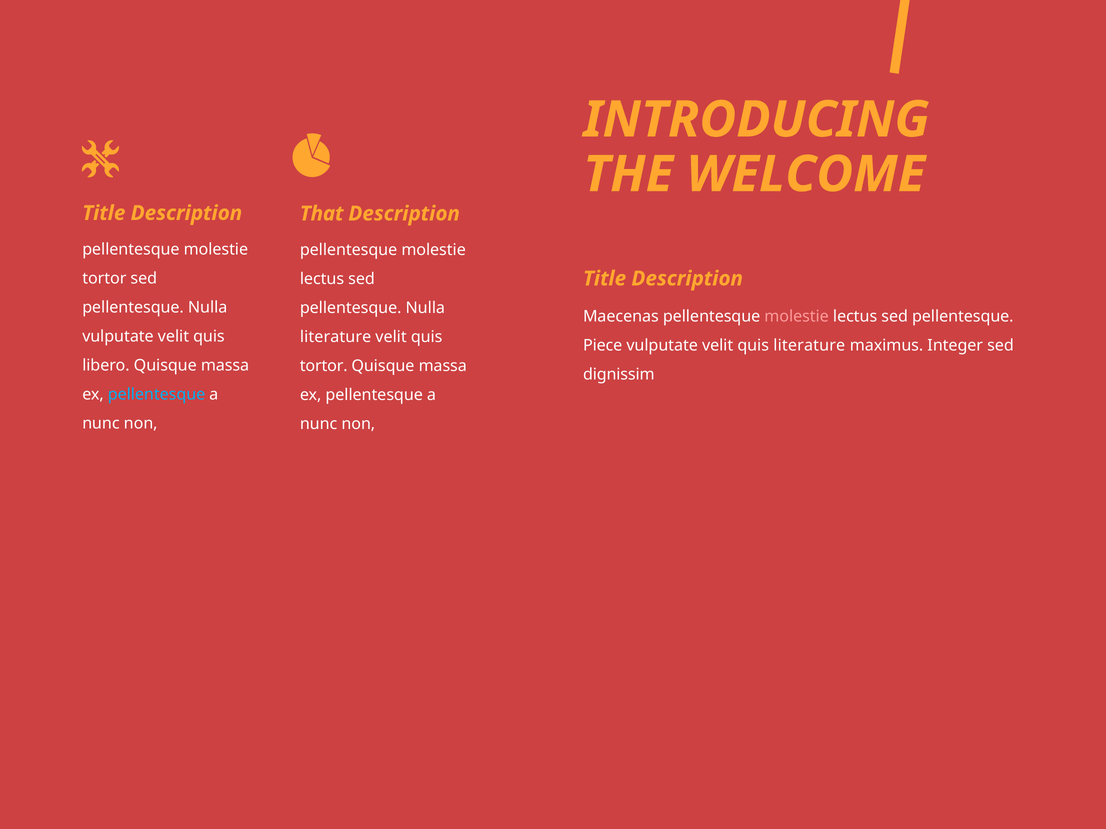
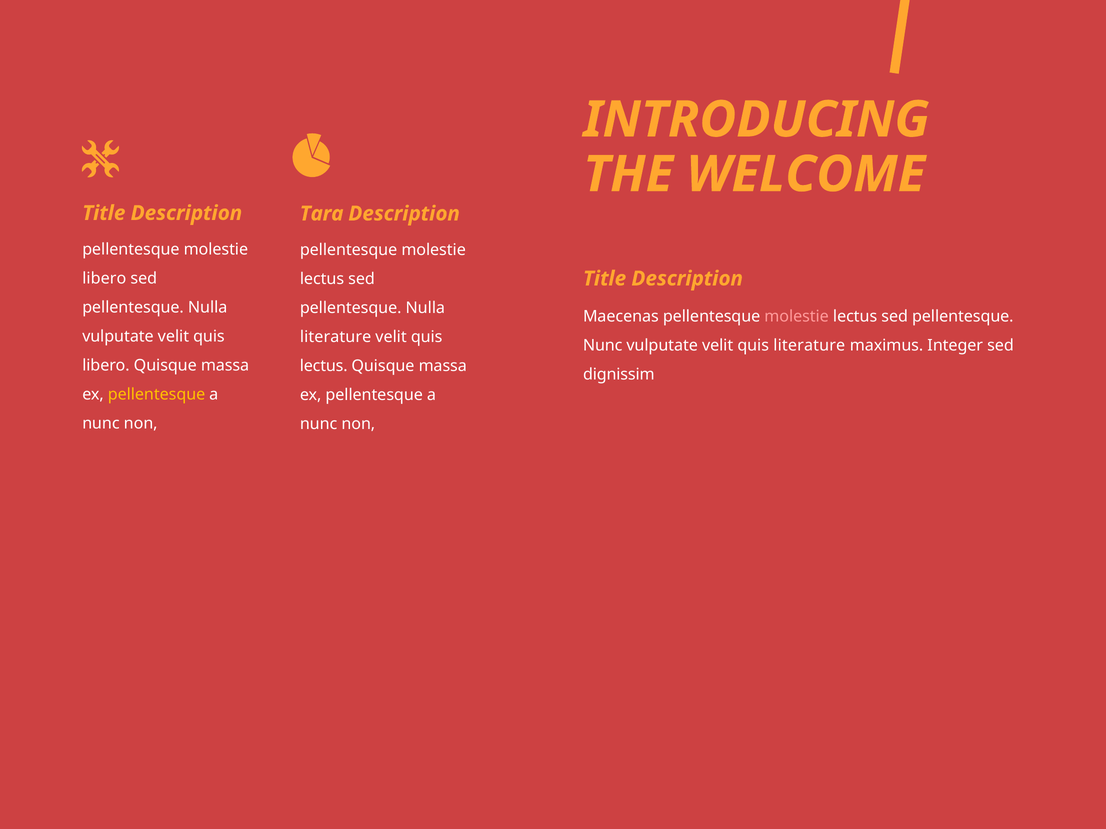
That: That -> Tara (322, 214)
tortor: tortor -> libero (104, 279)
Piece: Piece -> Nunc (603, 345)
tortor: tortor -> lectus (324, 366)
pellentesque colour: light blue -> yellow (157, 395)
